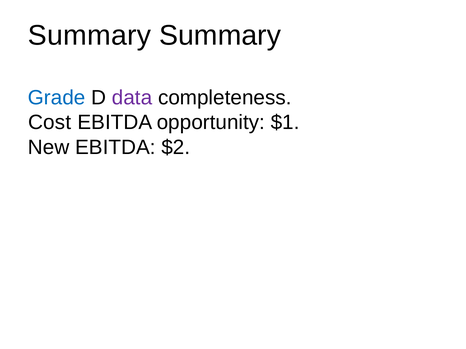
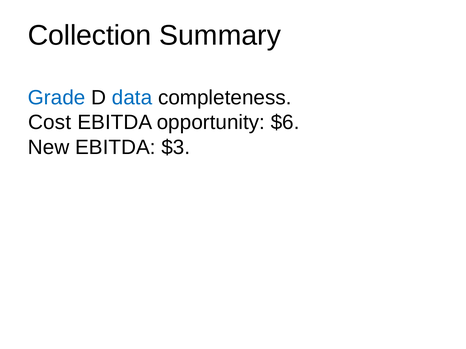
Summary: Summary -> Collection (90, 35)
data colour: purple -> blue (132, 98)
$1: $1 -> $6 (285, 123)
$2: $2 -> $3 (176, 147)
